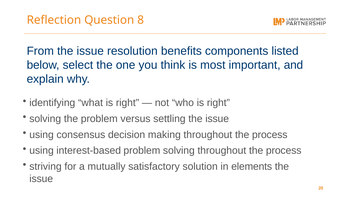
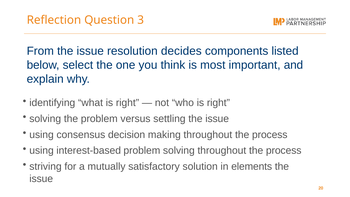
8: 8 -> 3 (141, 20)
benefits: benefits -> decides (181, 51)
